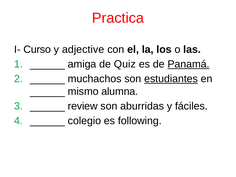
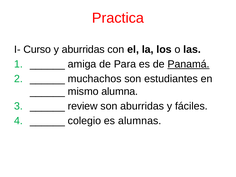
y adjective: adjective -> aburridas (83, 49)
Quiz: Quiz -> Para (125, 64)
estudiantes underline: present -> none (171, 79)
following: following -> alumnas (140, 121)
